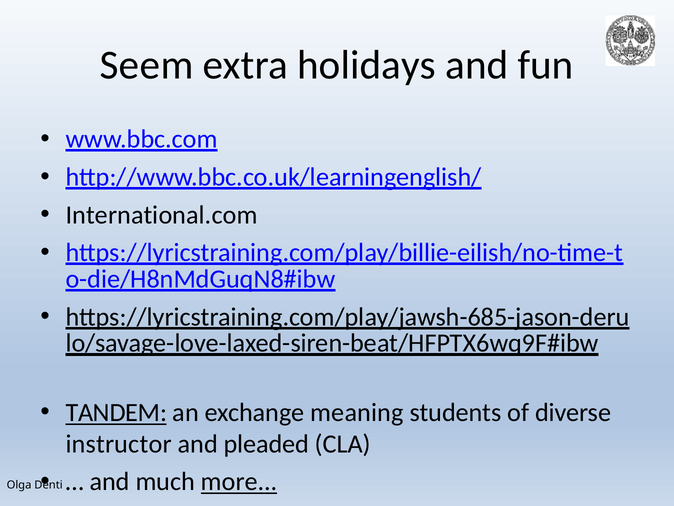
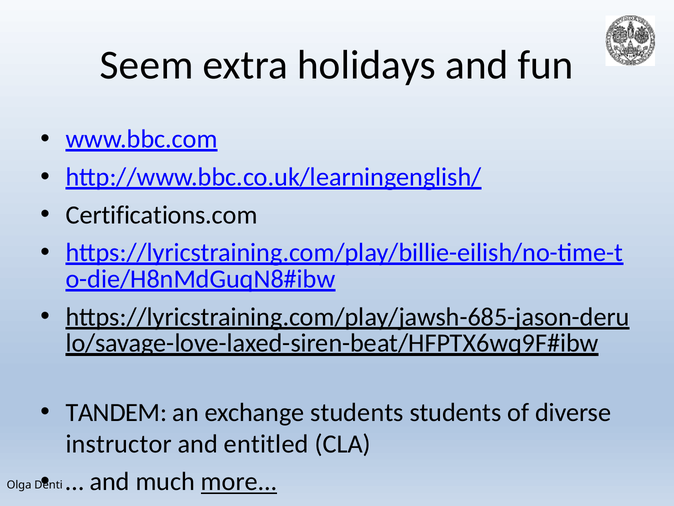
International.com: International.com -> Certifications.com (162, 215)
TANDEM underline: present -> none (116, 412)
exchange meaning: meaning -> students (357, 412)
pleaded: pleaded -> entitled (266, 444)
